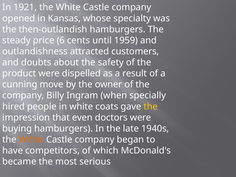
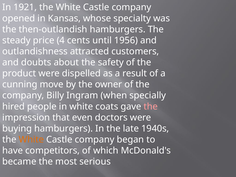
6: 6 -> 4 (61, 40)
1959: 1959 -> 1956 (126, 40)
the colour: yellow -> pink (151, 106)
